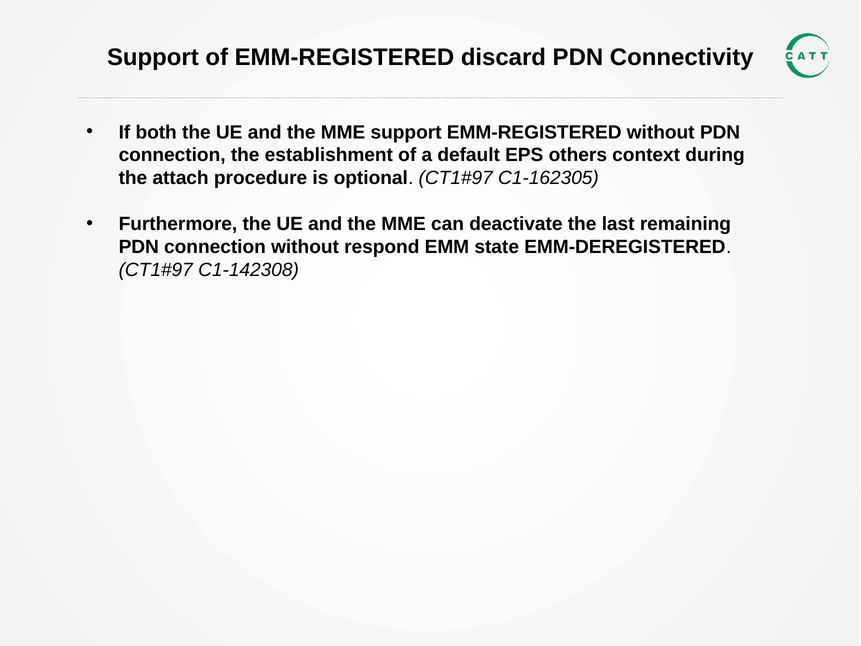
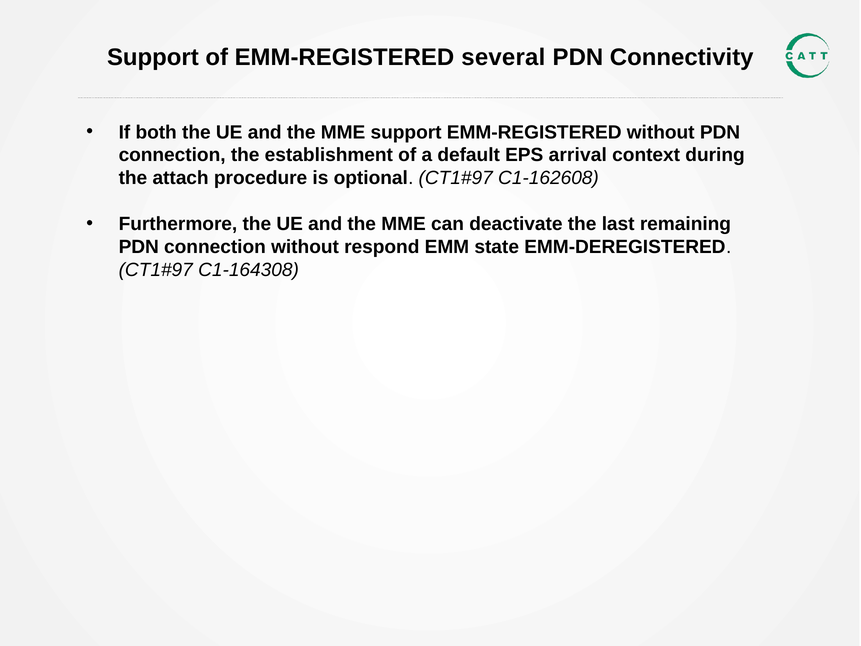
discard: discard -> several (503, 57)
others: others -> arrival (578, 155)
C1-162305: C1-162305 -> C1-162608 (548, 178)
C1-142308: C1-142308 -> C1-164308 (249, 270)
